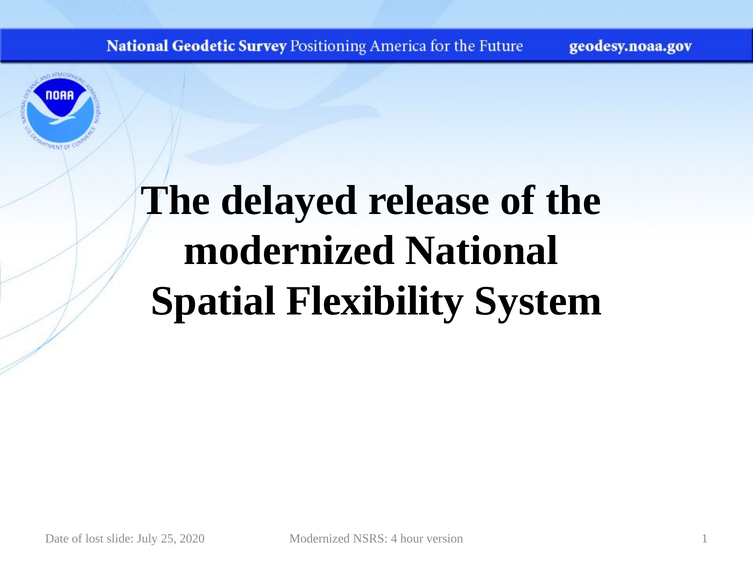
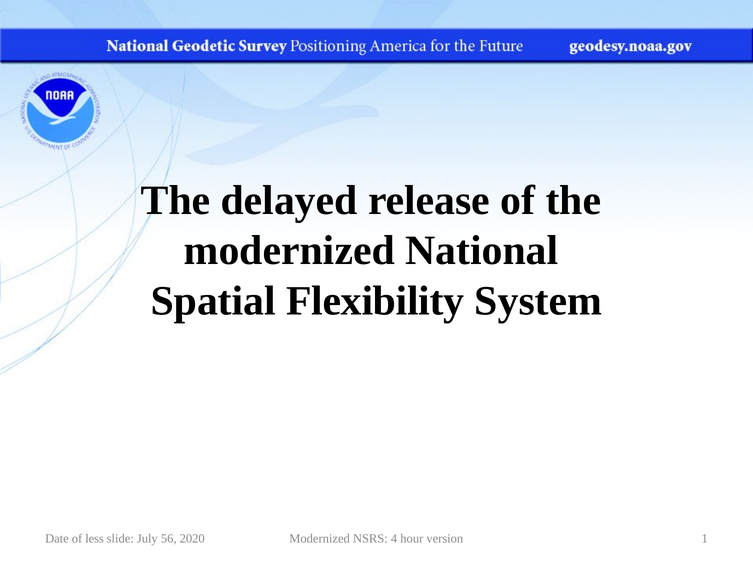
lost: lost -> less (95, 539)
25: 25 -> 56 (169, 539)
